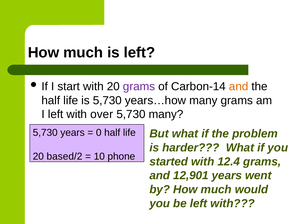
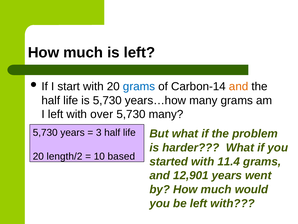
grams colour: purple -> blue (139, 86)
0: 0 -> 3 (99, 132)
based/2: based/2 -> length/2 (64, 156)
phone: phone -> based (121, 156)
12.4: 12.4 -> 11.4 (229, 161)
